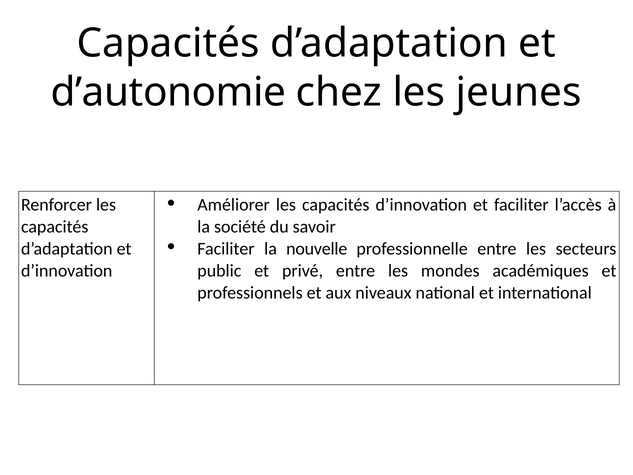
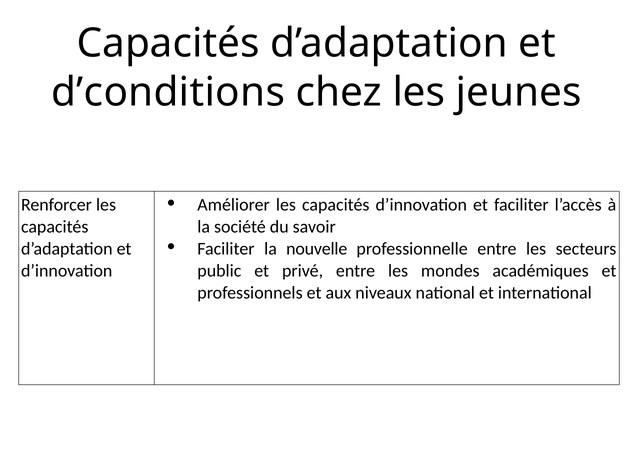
d’autonomie: d’autonomie -> d’conditions (168, 92)
